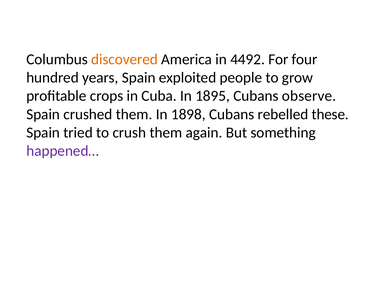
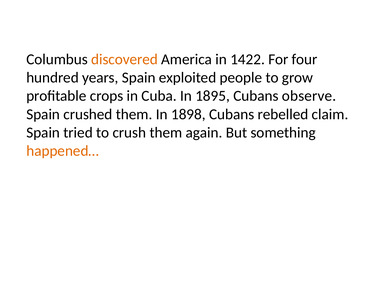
4492: 4492 -> 1422 (248, 59)
these: these -> claim (330, 114)
happened… colour: purple -> orange (63, 150)
